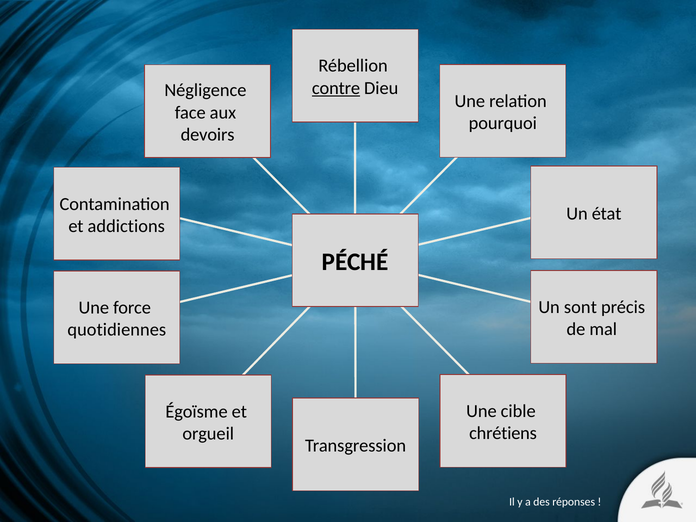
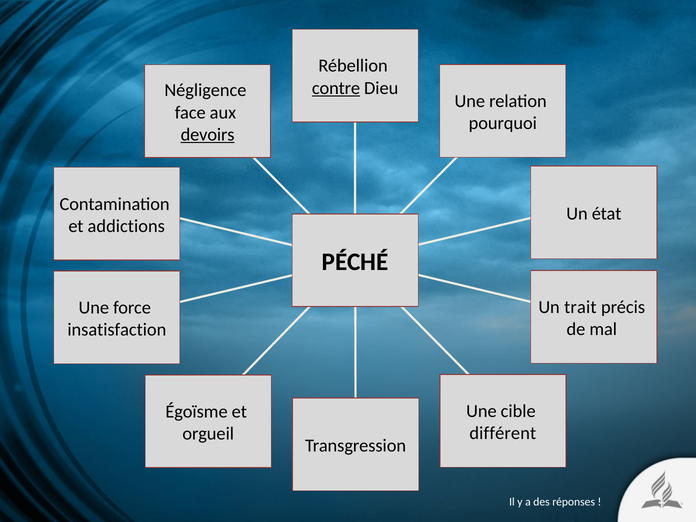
devoirs underline: none -> present (208, 134)
sont: sont -> trait (580, 307)
quotidiennes: quotidiennes -> insatisfaction (117, 330)
chrétiens: chrétiens -> différent (503, 433)
